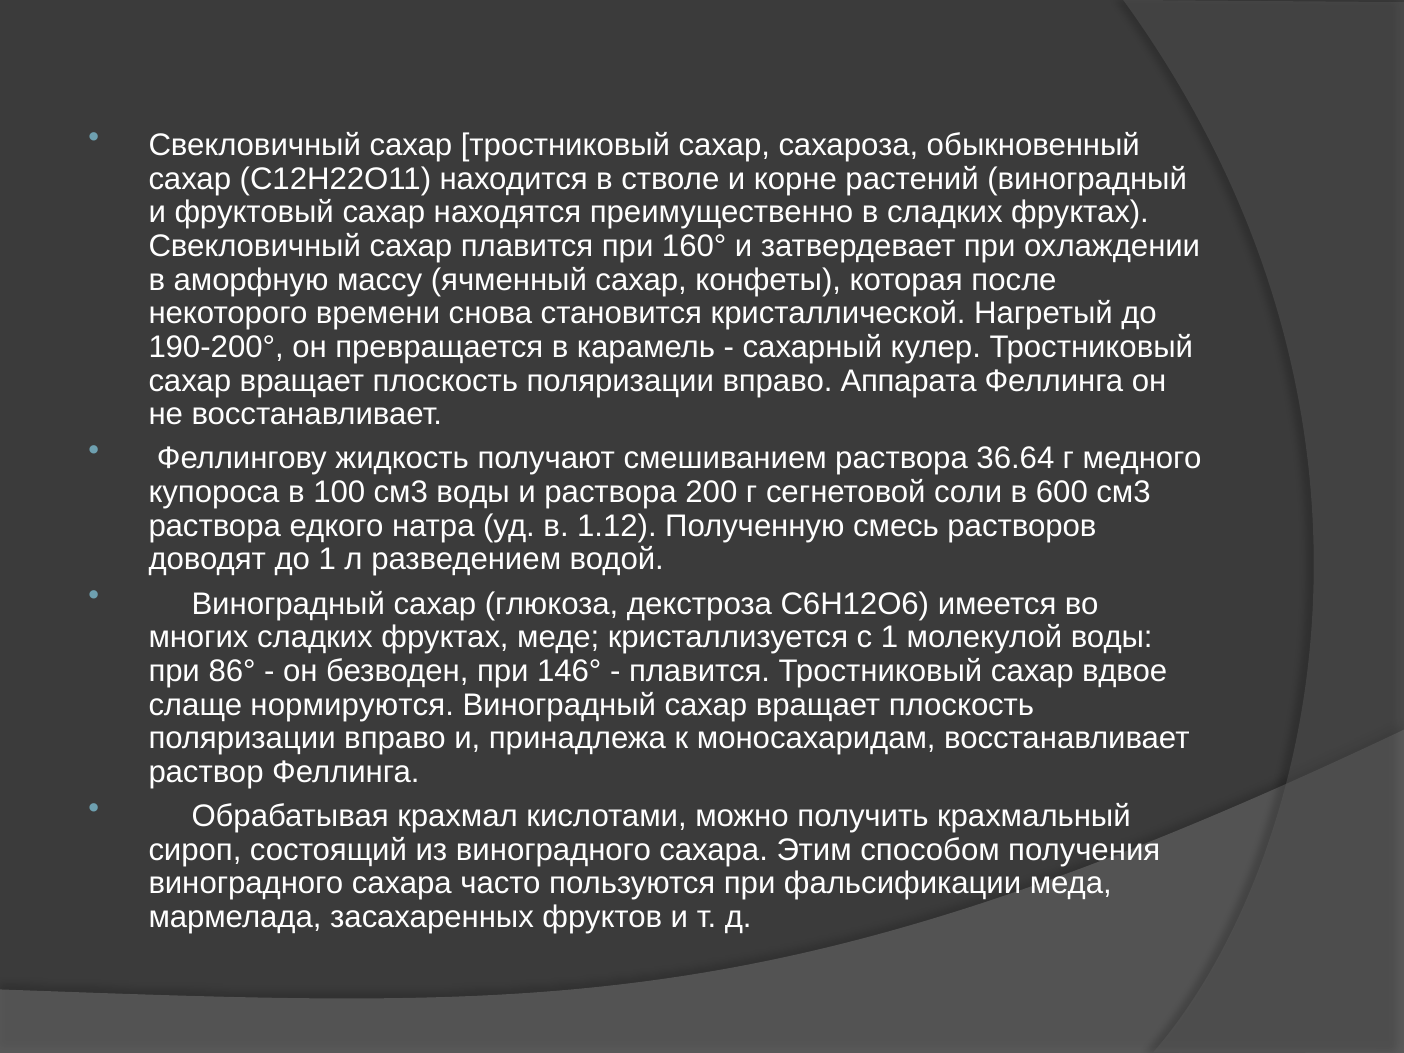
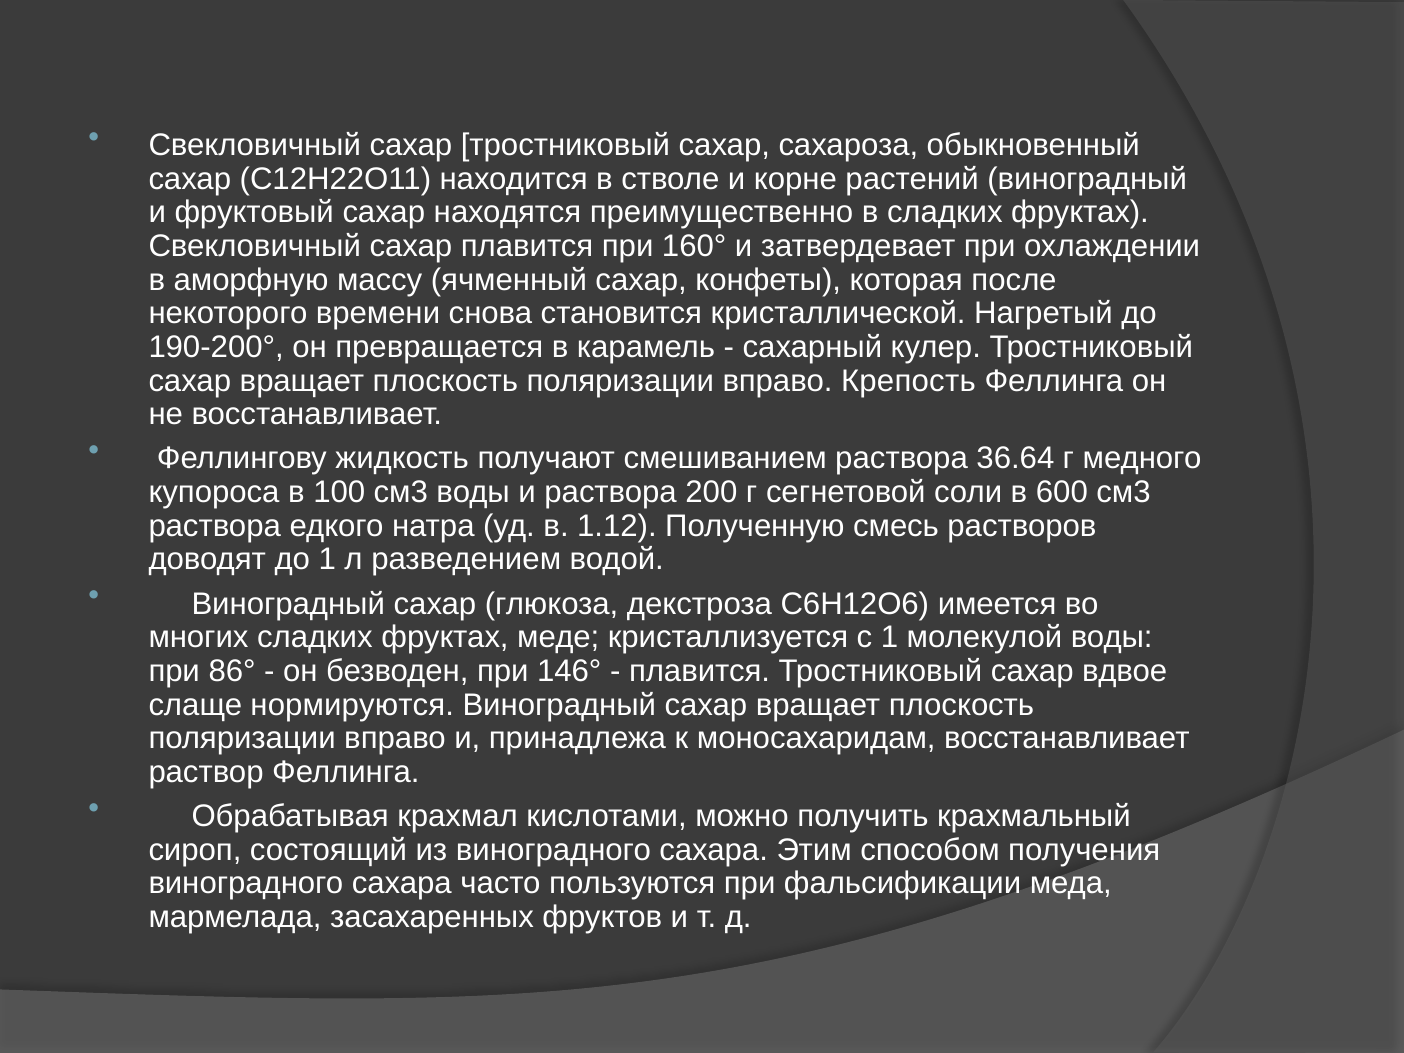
Аппарата: Аппарата -> Крепость (908, 381)
